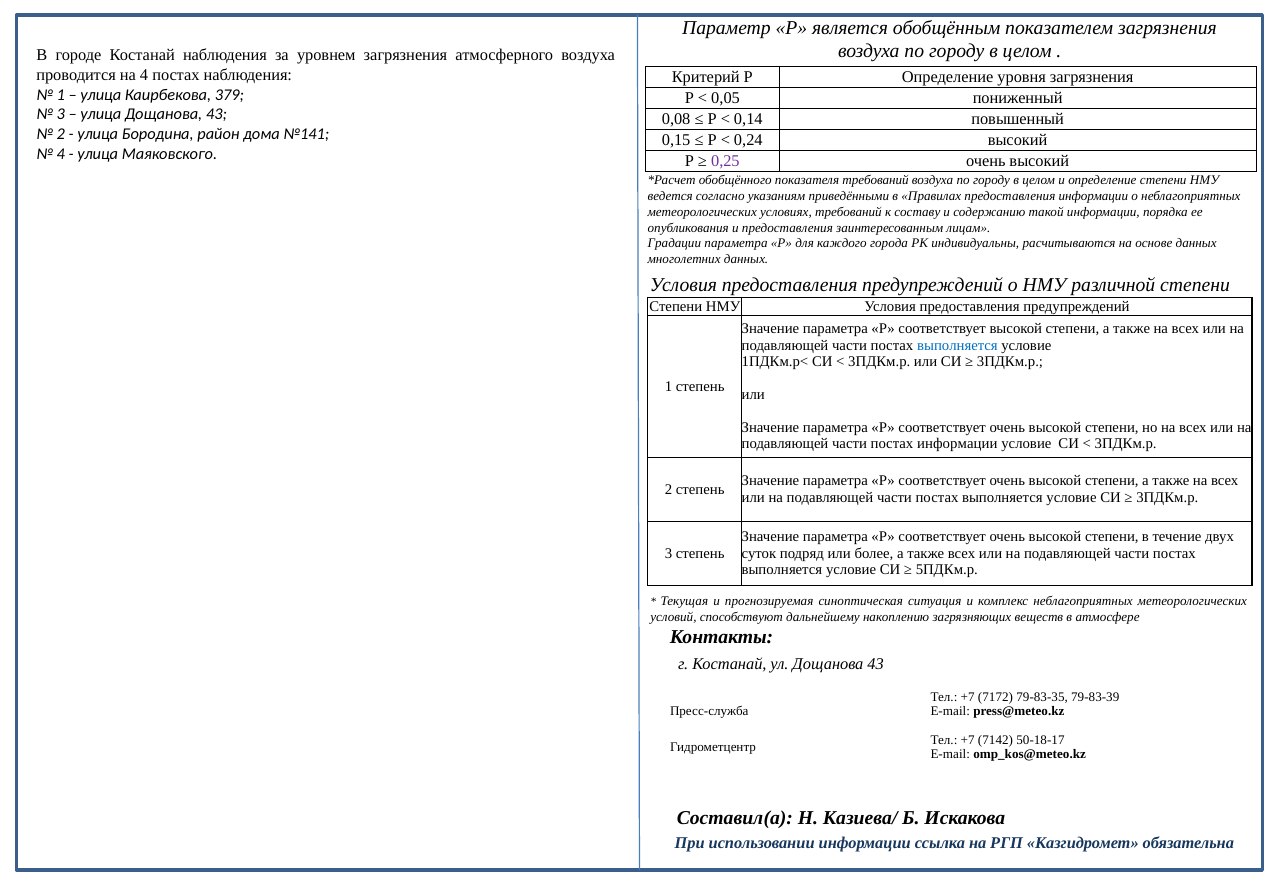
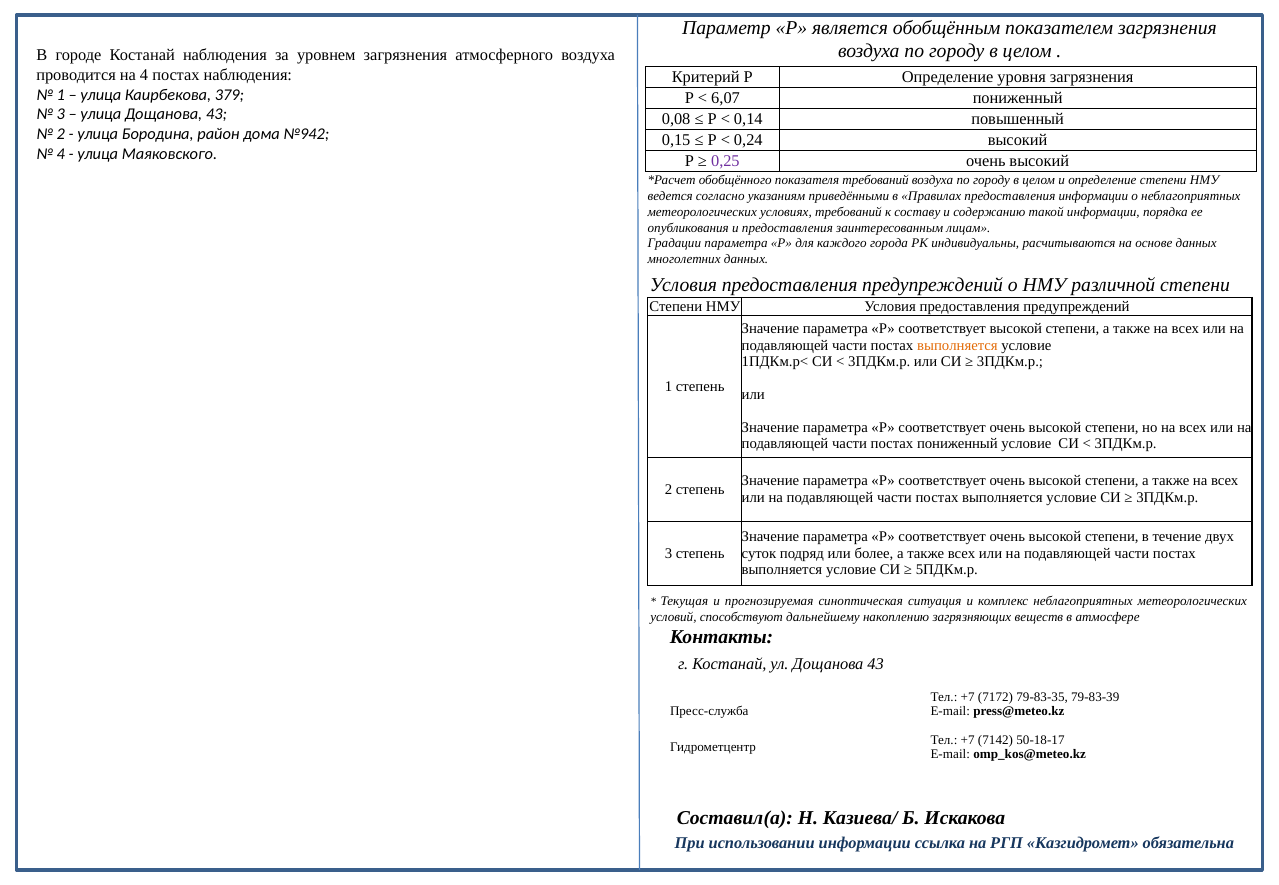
0,05: 0,05 -> 6,07 (726, 98)
№141: №141 -> №942 (306, 134)
выполняется colour: blue -> orange (957, 346)
постах информации: информации -> пониженный (957, 444)
